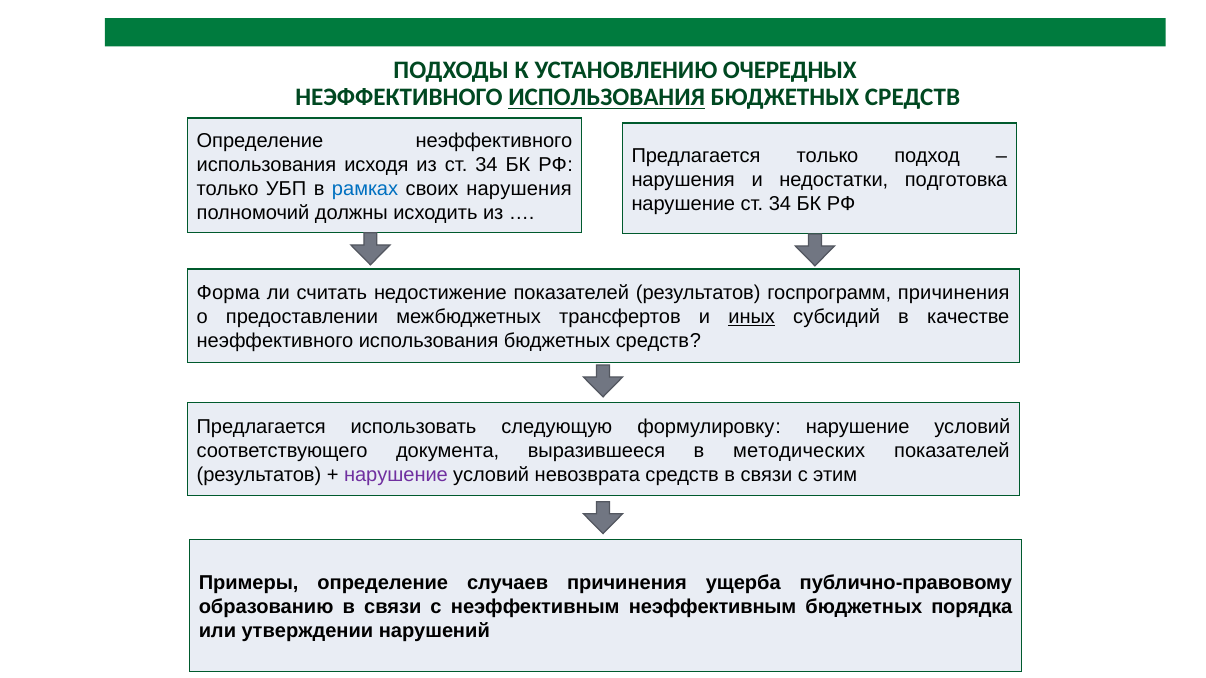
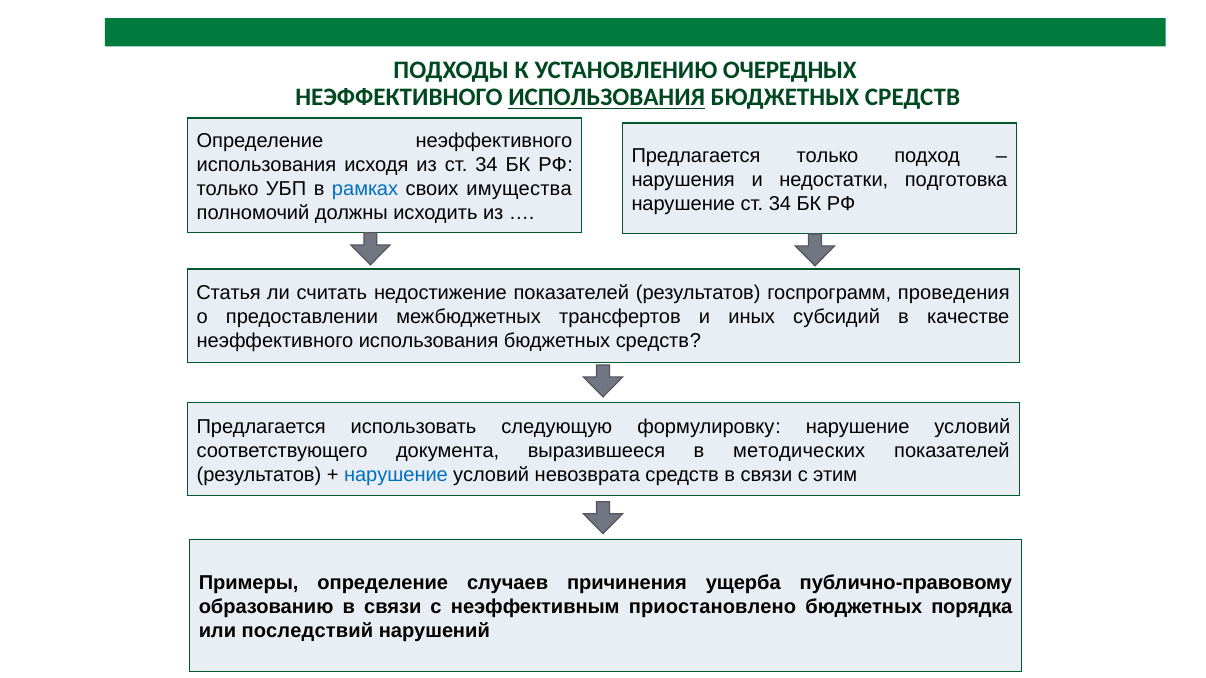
своих нарушения: нарушения -> имущества (519, 189)
Форма: Форма -> Статья (228, 293)
госпрограмм причинения: причинения -> проведения (954, 293)
иных underline: present -> none (752, 317)
нарушение colour: purple -> blue (396, 475)
неэффективным неэффективным: неэффективным -> приостановлено (712, 607)
утверждении: утверждении -> последствий (307, 631)
